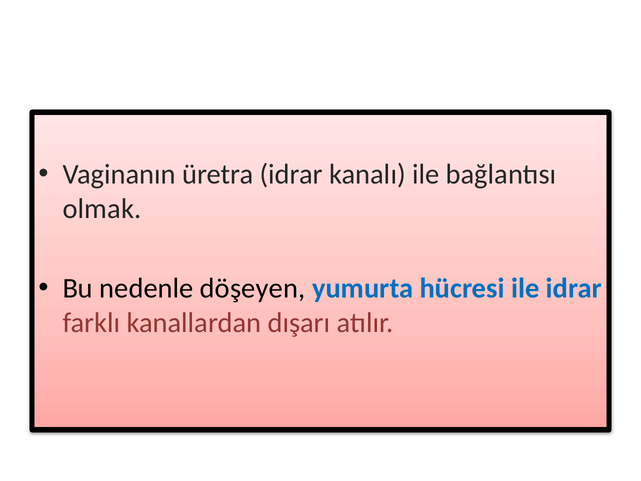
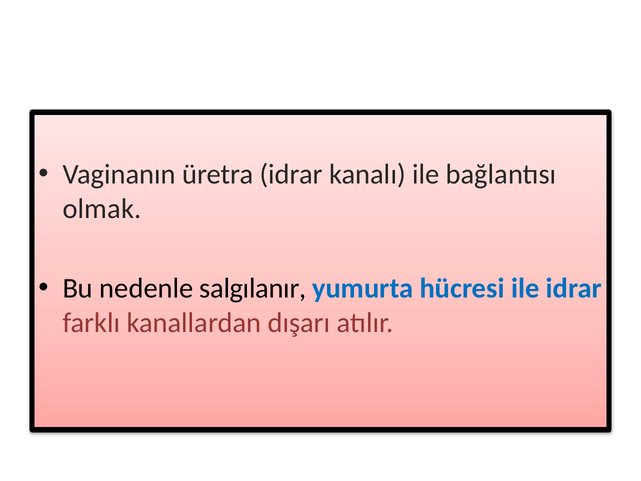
döşeyen: döşeyen -> salgılanır (253, 288)
